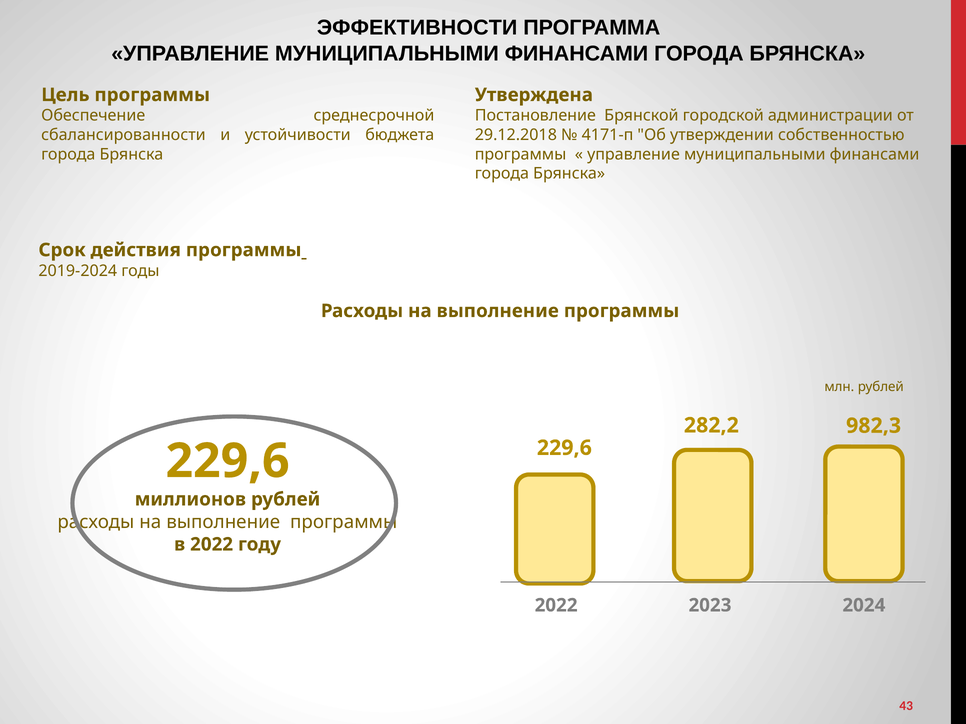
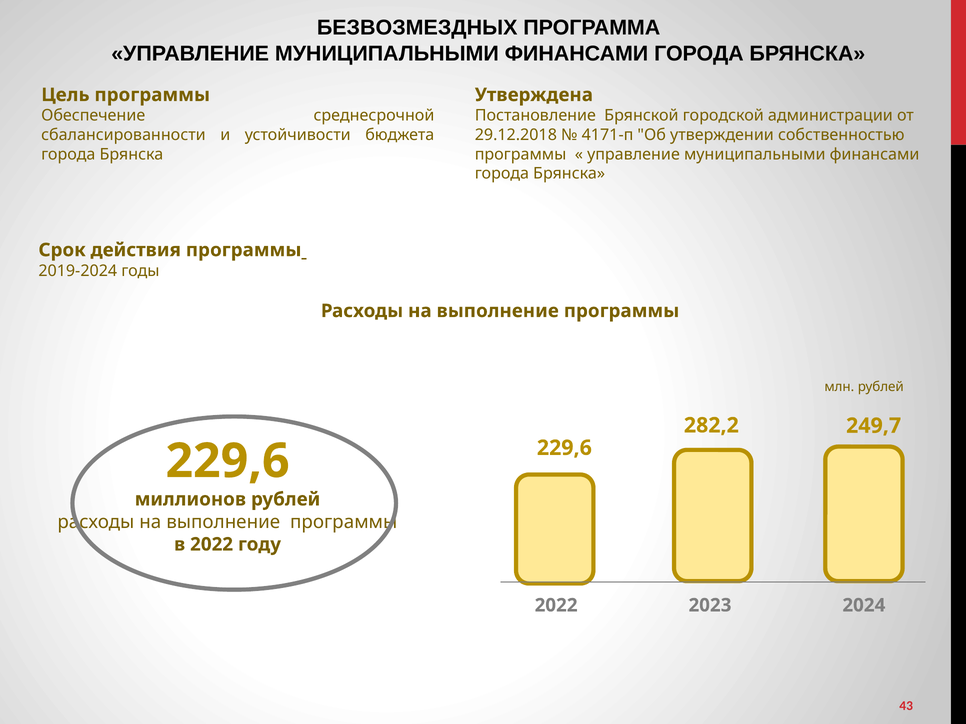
ЭФФЕКТИВНОСТИ: ЭФФЕКТИВНОСТИ -> БЕЗВОЗМЕЗДНЫХ (417, 28)
982,3: 982,3 -> 249,7 (874, 426)
